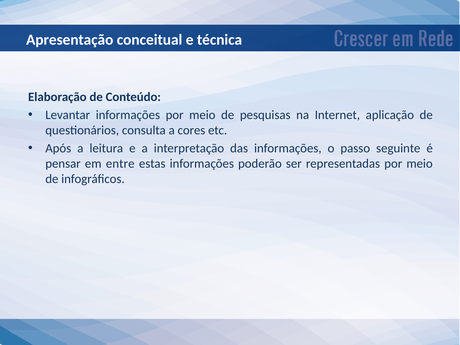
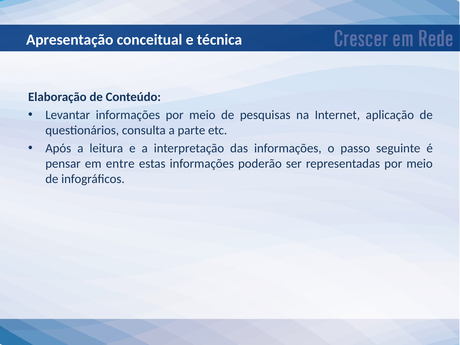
cores: cores -> parte (191, 130)
